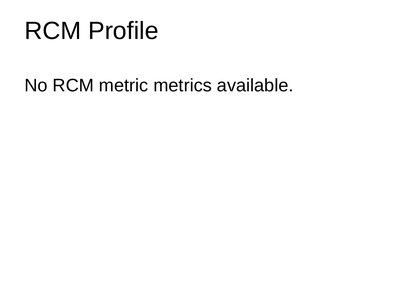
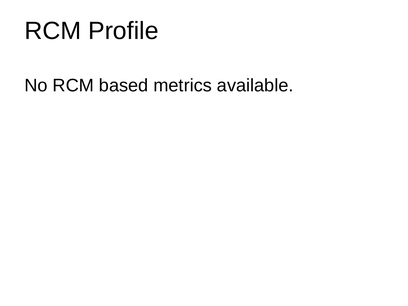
metric: metric -> based (124, 86)
